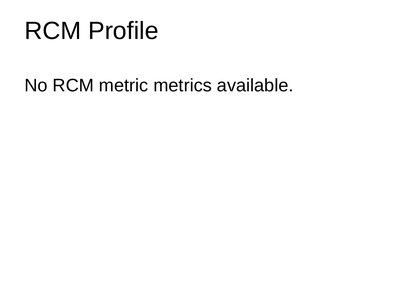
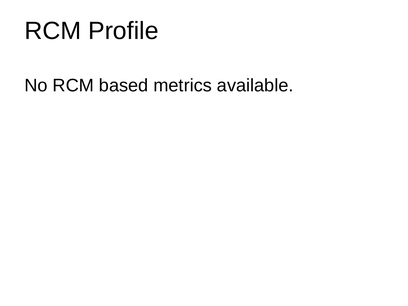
metric: metric -> based (124, 86)
